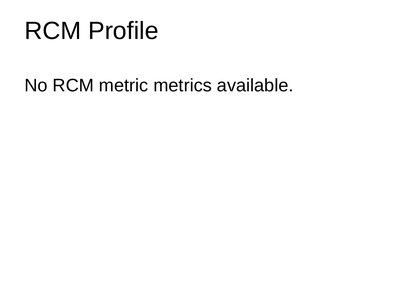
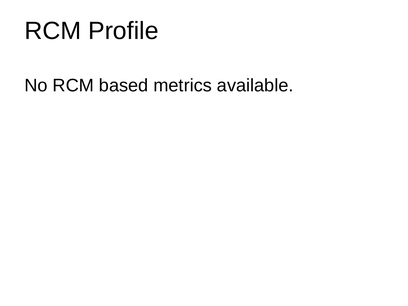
metric: metric -> based (124, 86)
